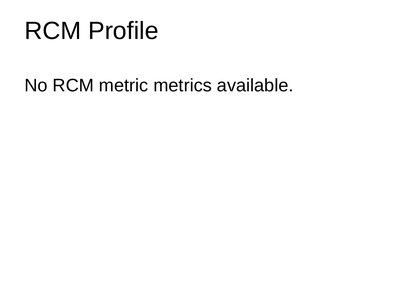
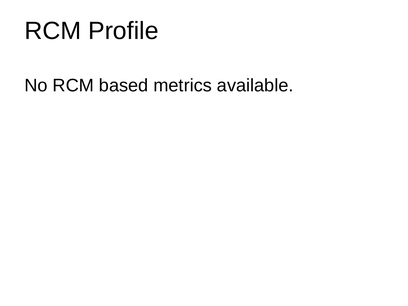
metric: metric -> based (124, 86)
